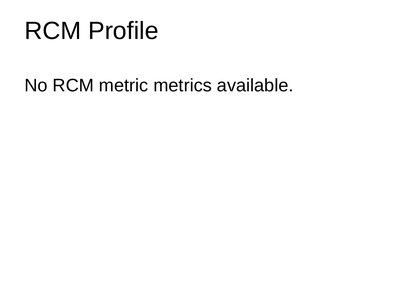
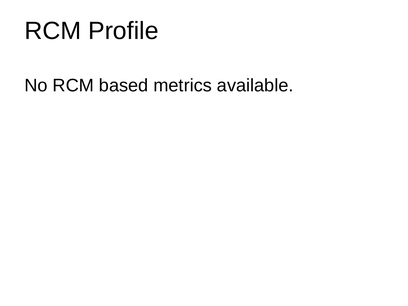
metric: metric -> based (124, 86)
